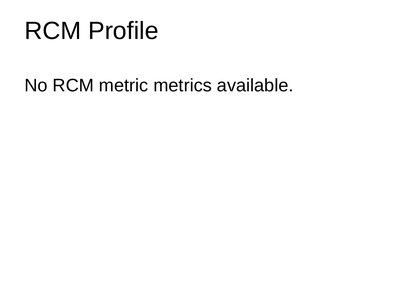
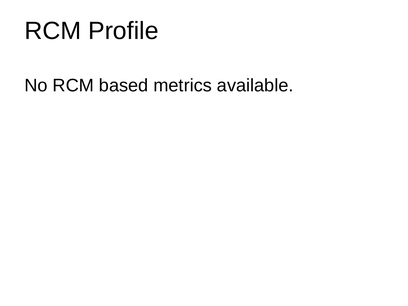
metric: metric -> based (124, 86)
